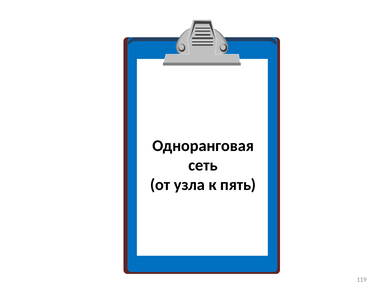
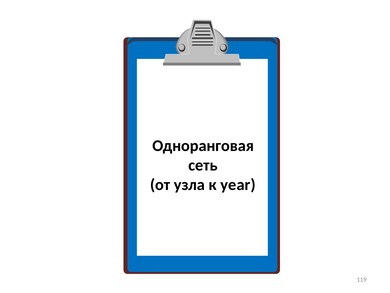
пять: пять -> year (238, 184)
